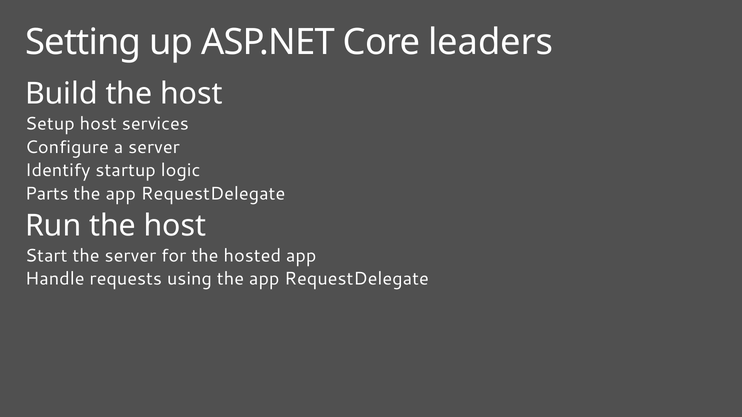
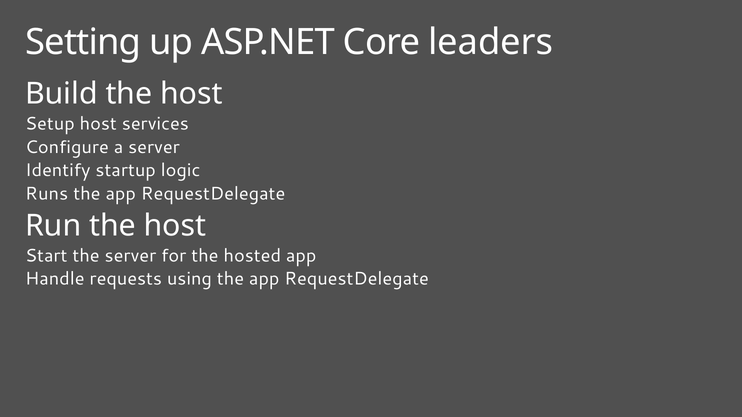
Parts: Parts -> Runs (47, 194)
